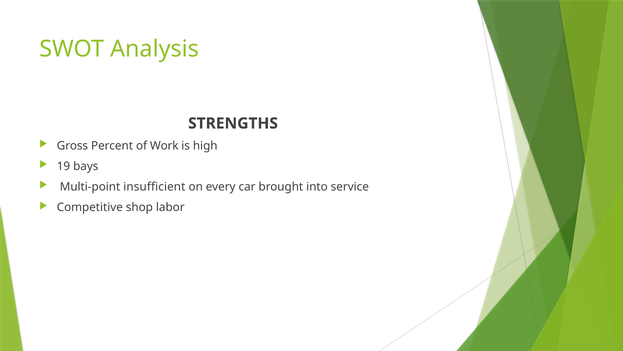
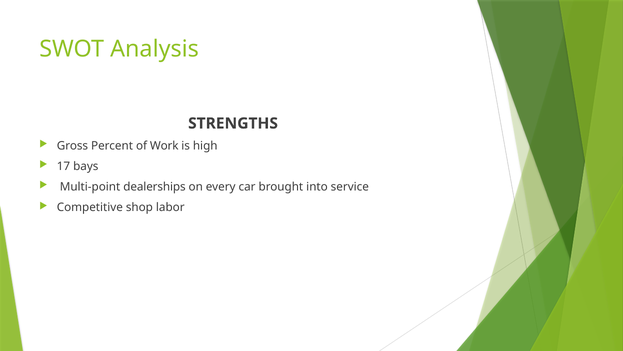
19: 19 -> 17 (63, 166)
insufficient: insufficient -> dealerships (154, 187)
